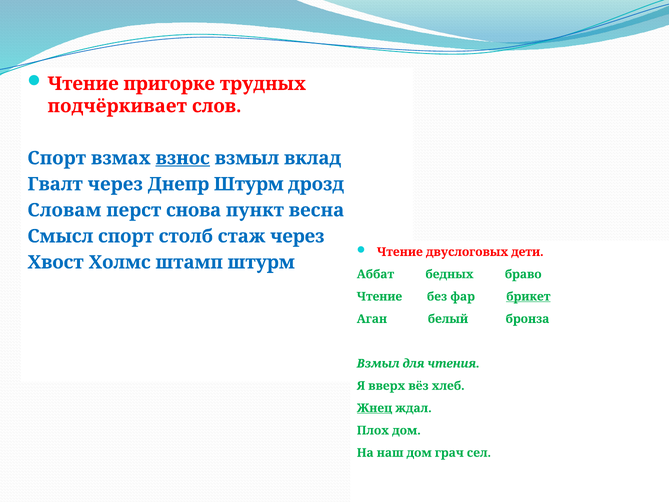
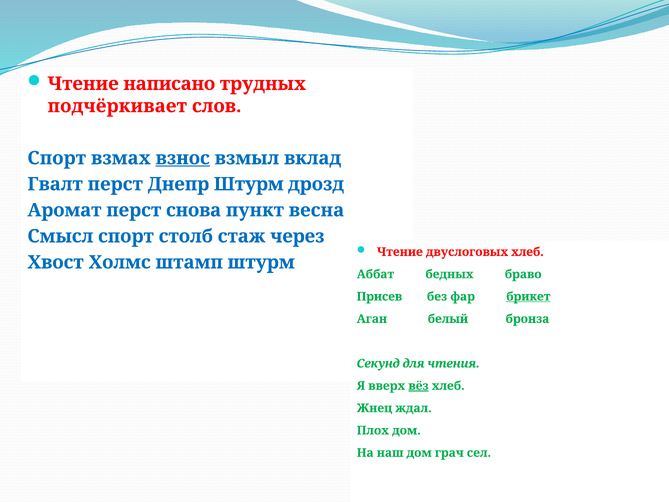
пригорке: пригорке -> написано (169, 84)
Гвалт через: через -> перст (115, 184)
Словам: Словам -> Аромат (64, 210)
двуслоговых дети: дети -> хлеб (527, 252)
Чтение: Чтение -> Присев (379, 296)
Взмыл: Взмыл -> Секунд (378, 363)
вёз underline: none -> present (419, 386)
Жнец underline: present -> none (374, 408)
